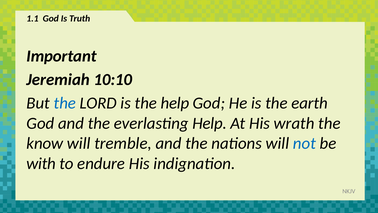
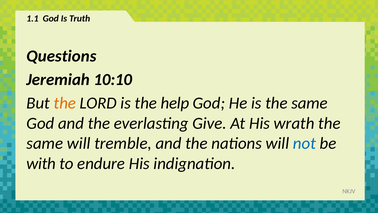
Important: Important -> Questions (61, 56)
the colour: blue -> orange (65, 103)
is the earth: earth -> same (310, 103)
everlasting Help: Help -> Give (209, 123)
know: know -> same (45, 144)
